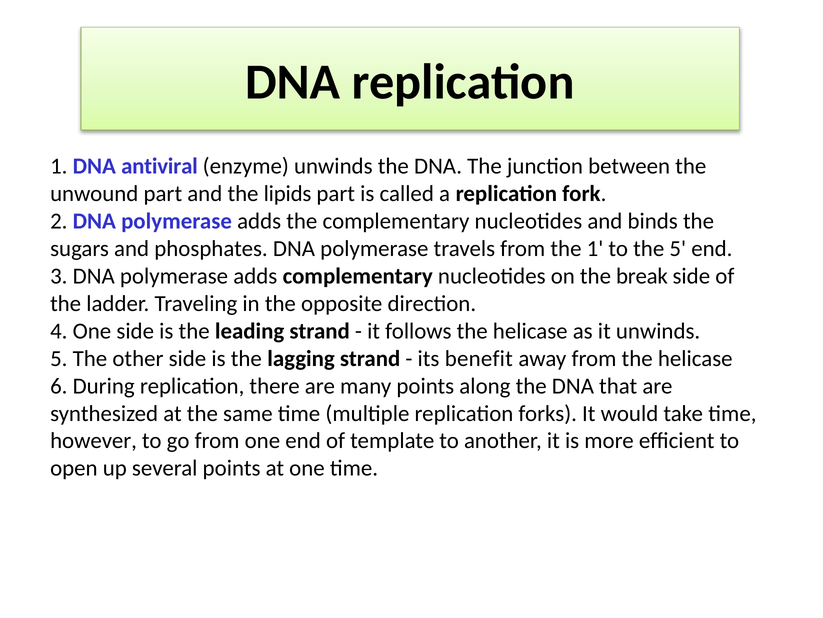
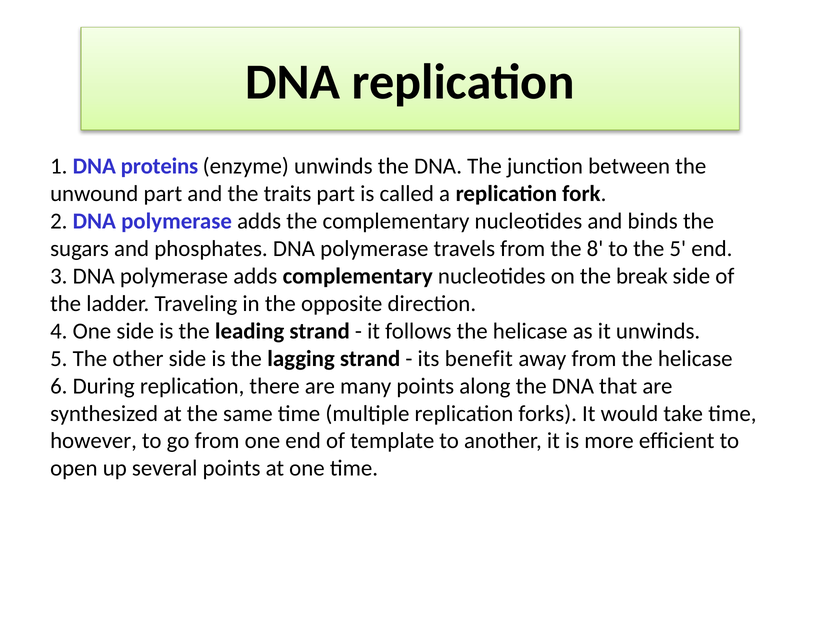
antiviral: antiviral -> proteins (159, 166)
lipids: lipids -> traits (288, 193)
the 1: 1 -> 8 (595, 248)
